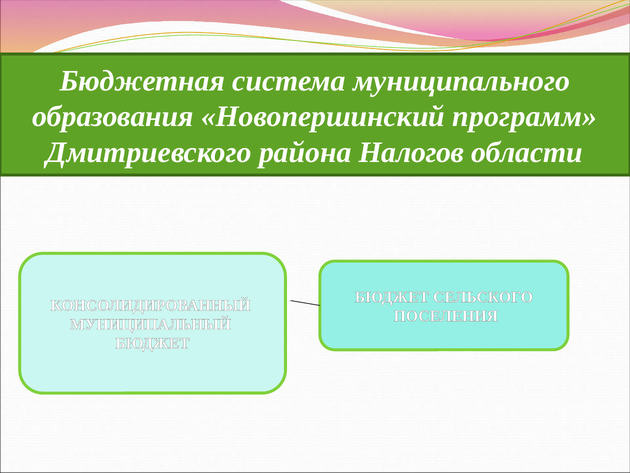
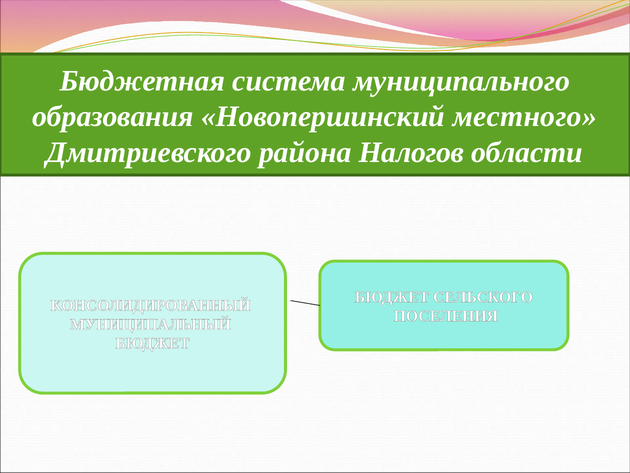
программ: программ -> местного (525, 117)
